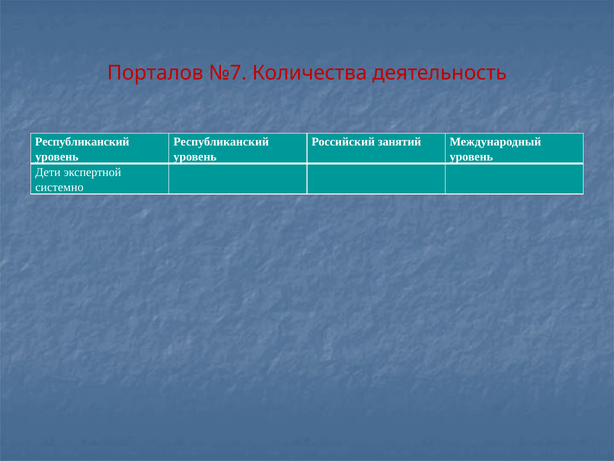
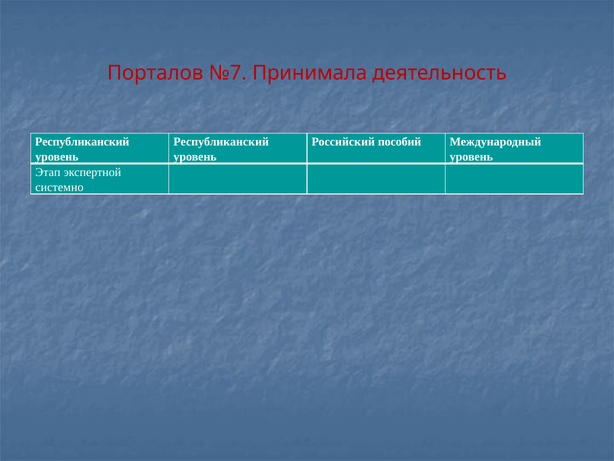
Количества: Количества -> Принимала (310, 73)
занятий: занятий -> пособий (400, 142)
Дети: Дети -> Этап (48, 172)
